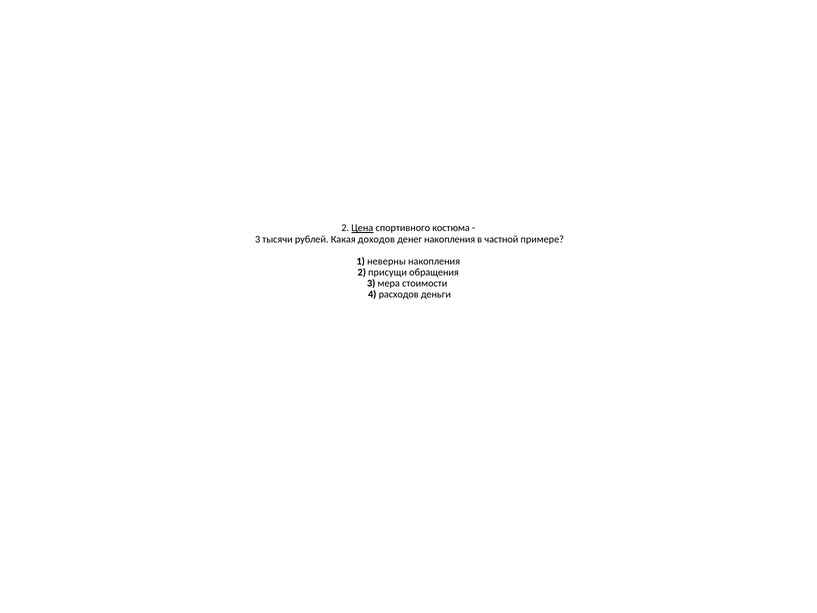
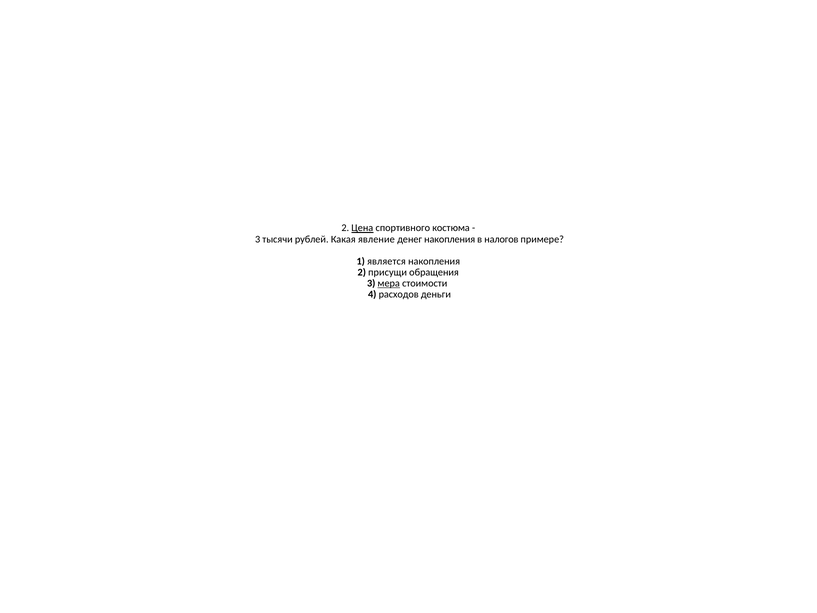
доходов: доходов -> явление (376, 239)
частной: частной -> налогов (501, 239)
неверны: неверны -> является (386, 261)
мера underline: none -> present (389, 283)
